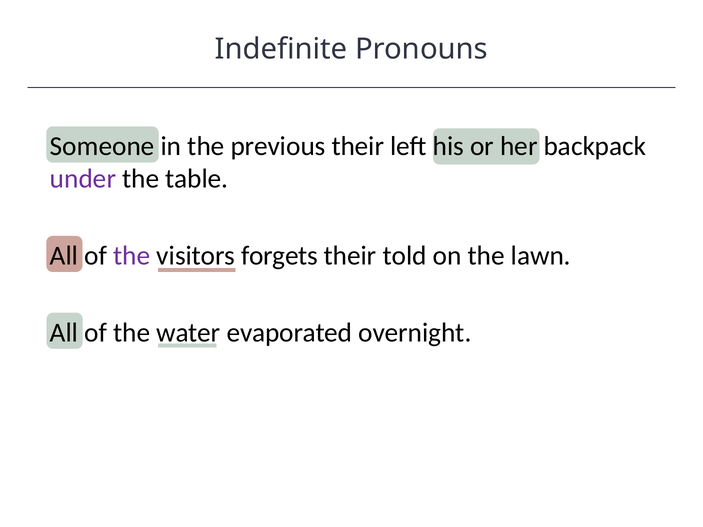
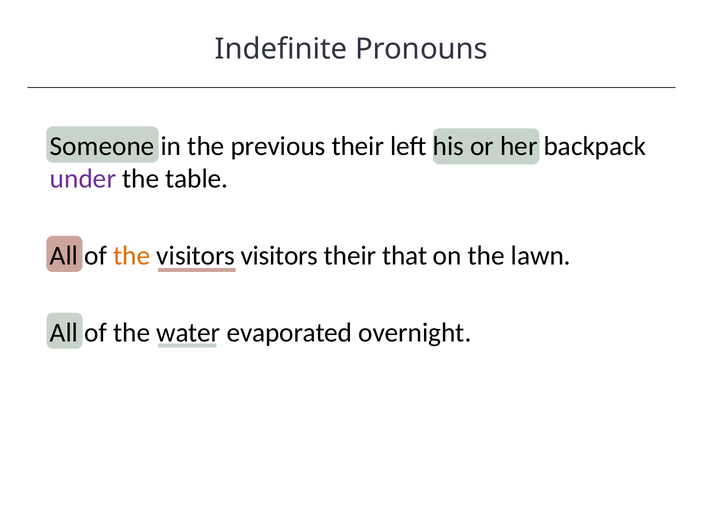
the colour: purple -> orange (132, 256)
forgets: forgets -> visitors (279, 256)
told: told -> that (405, 256)
